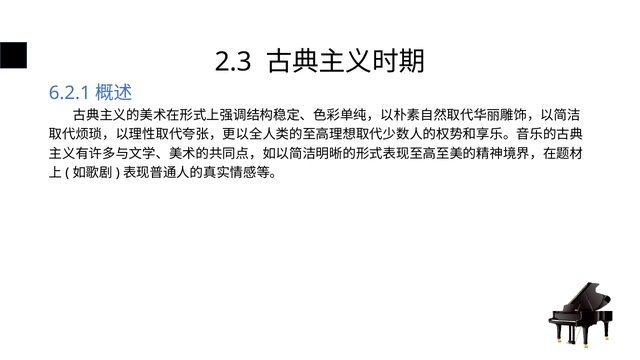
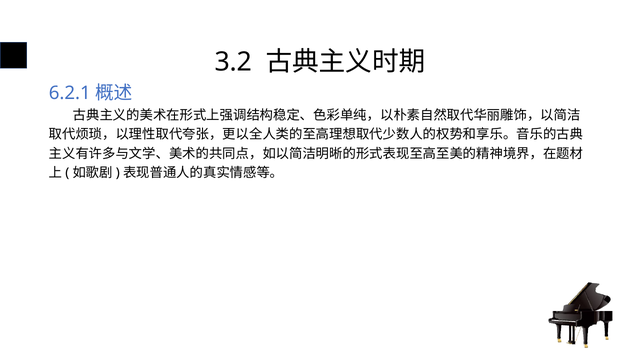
2.3: 2.3 -> 3.2 (233, 62)
